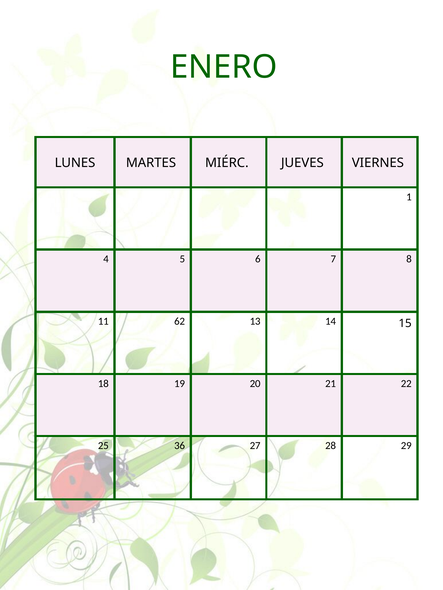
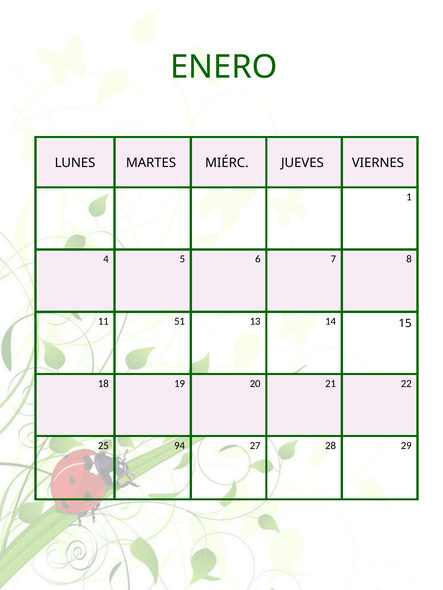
62: 62 -> 51 (180, 322)
36: 36 -> 94 (180, 446)
